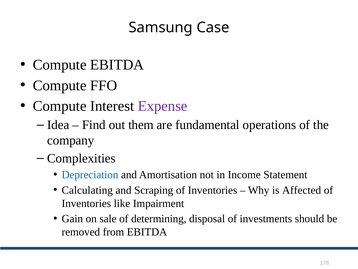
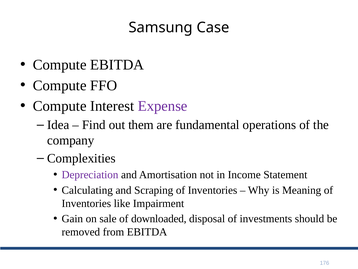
Depreciation colour: blue -> purple (90, 174)
Affected: Affected -> Meaning (302, 190)
determining: determining -> downloaded (159, 218)
